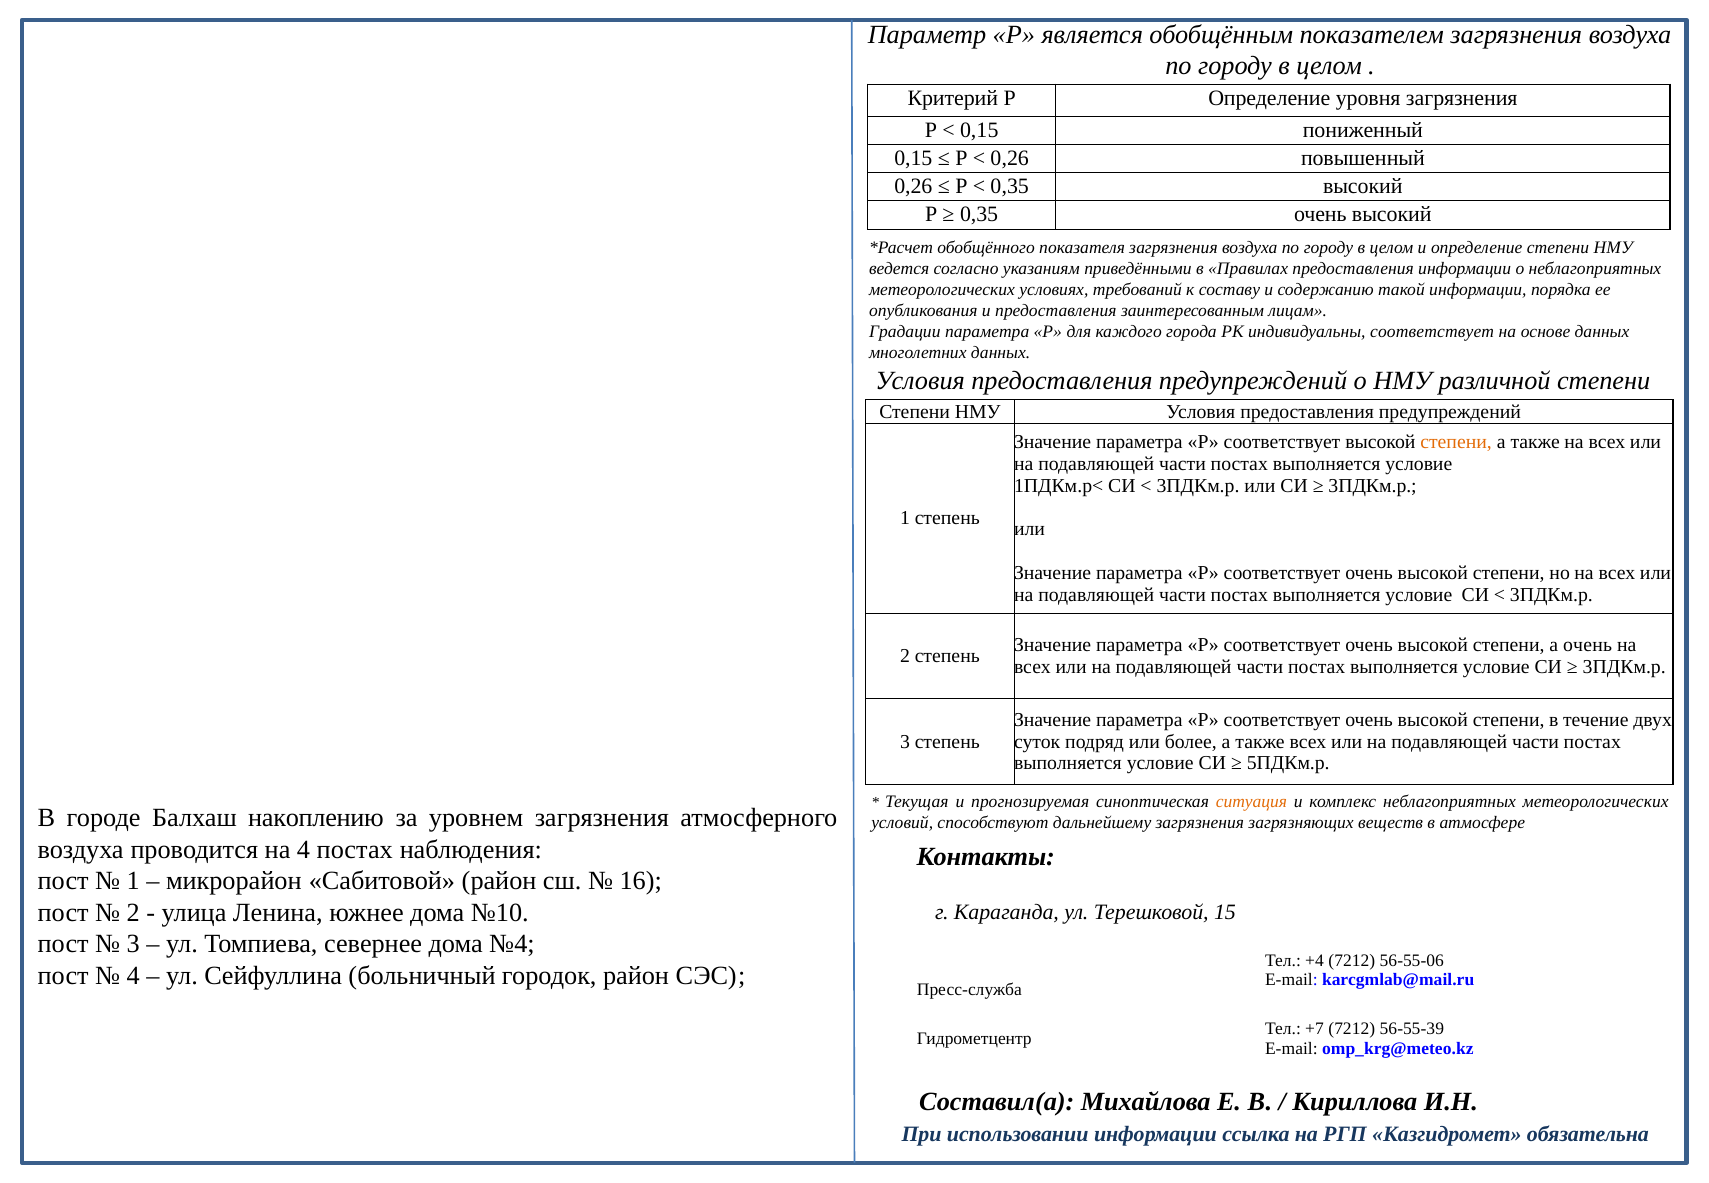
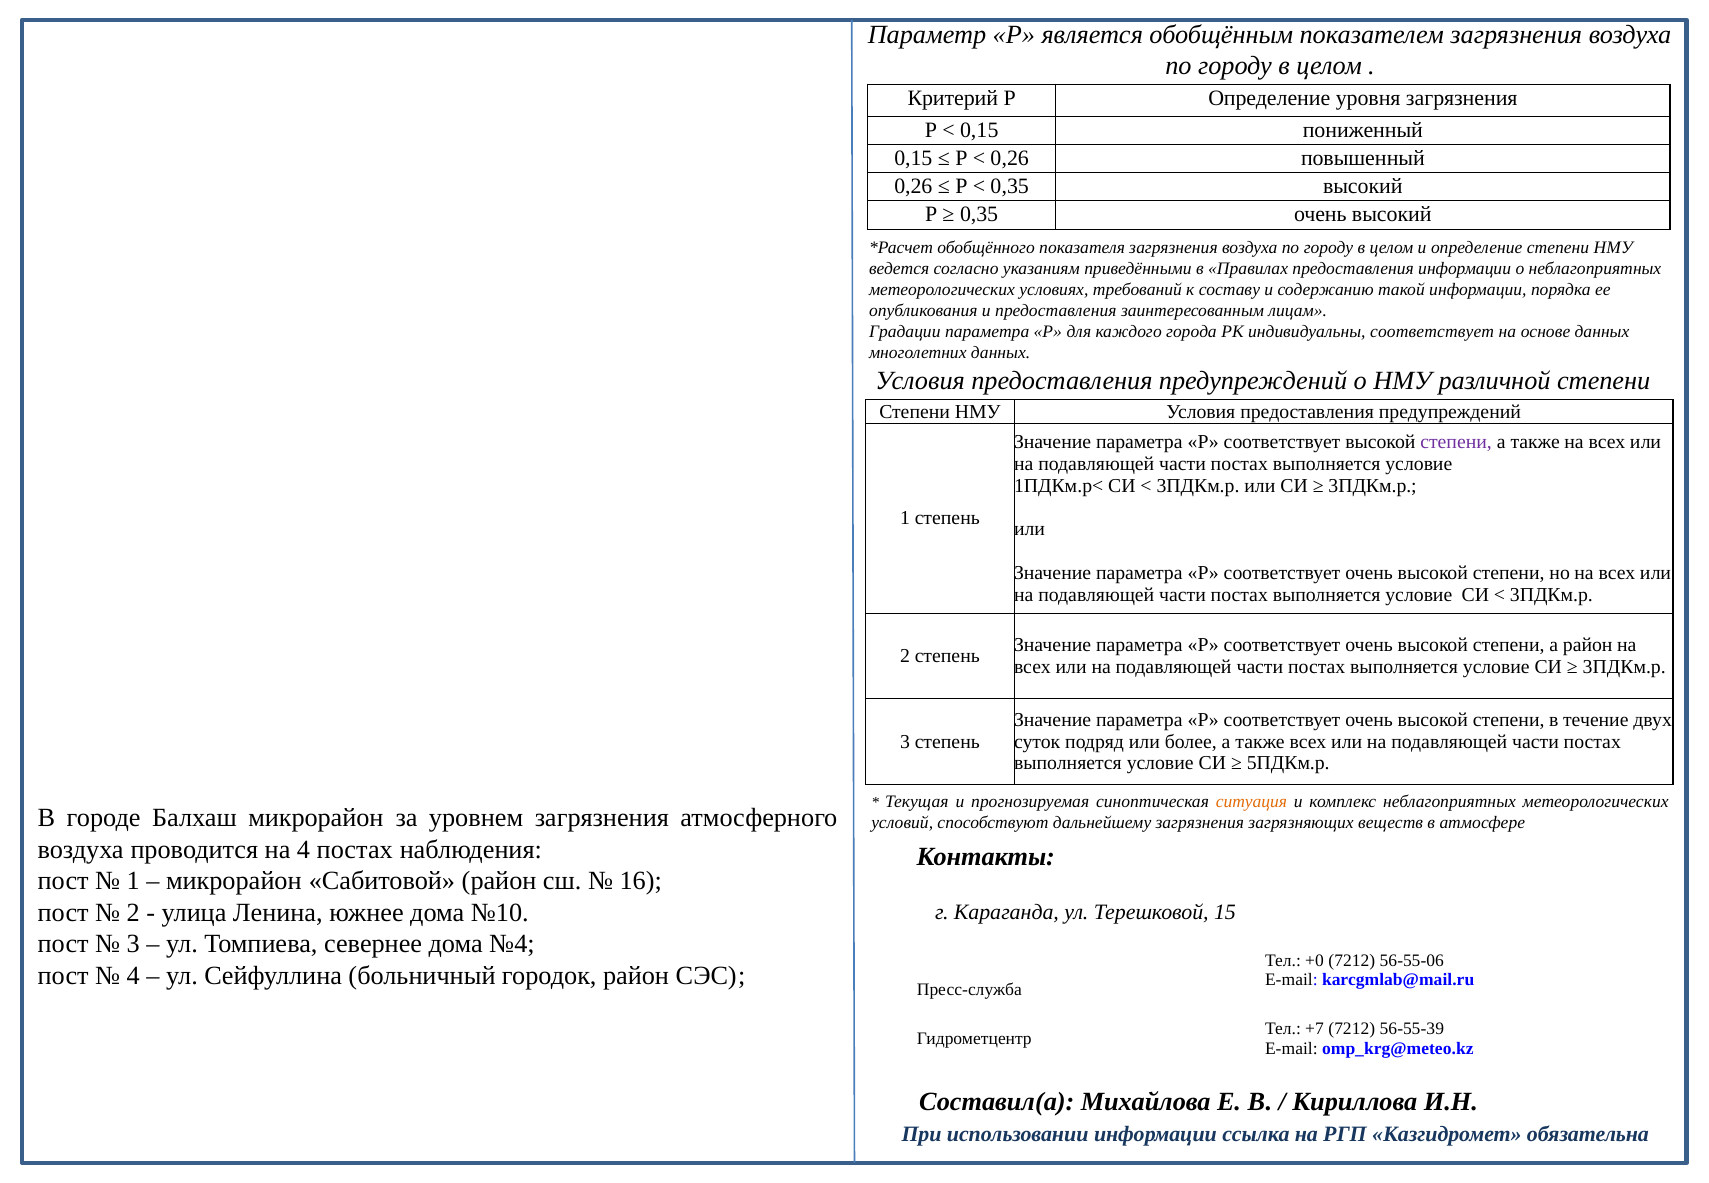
степени colour: orange -> purple (1456, 442)
а очень: очень -> район (1588, 645)
Балхаш накоплению: накоплению -> микрорайон (316, 818)
+4: +4 -> +0 (1315, 961)
